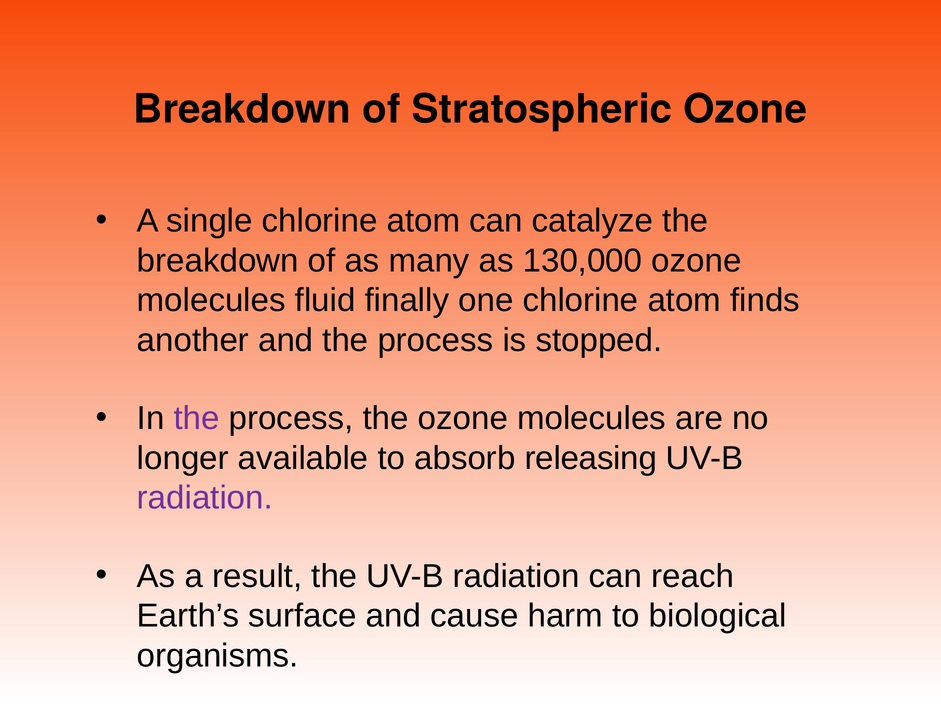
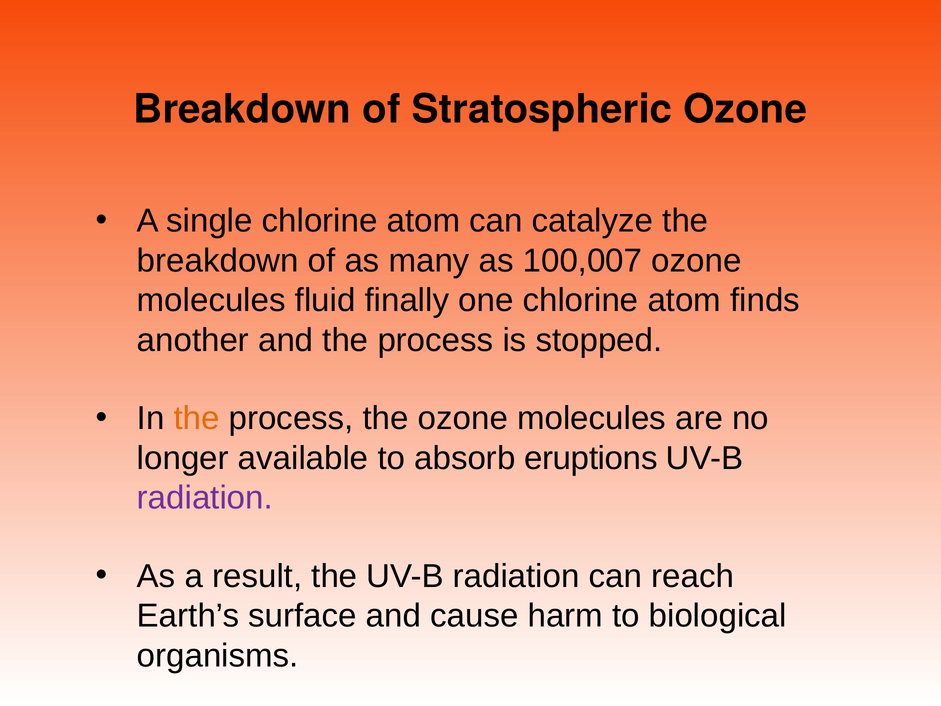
130,000: 130,000 -> 100,007 (582, 261)
the colour: purple -> orange (197, 418)
releasing: releasing -> eruptions (591, 458)
